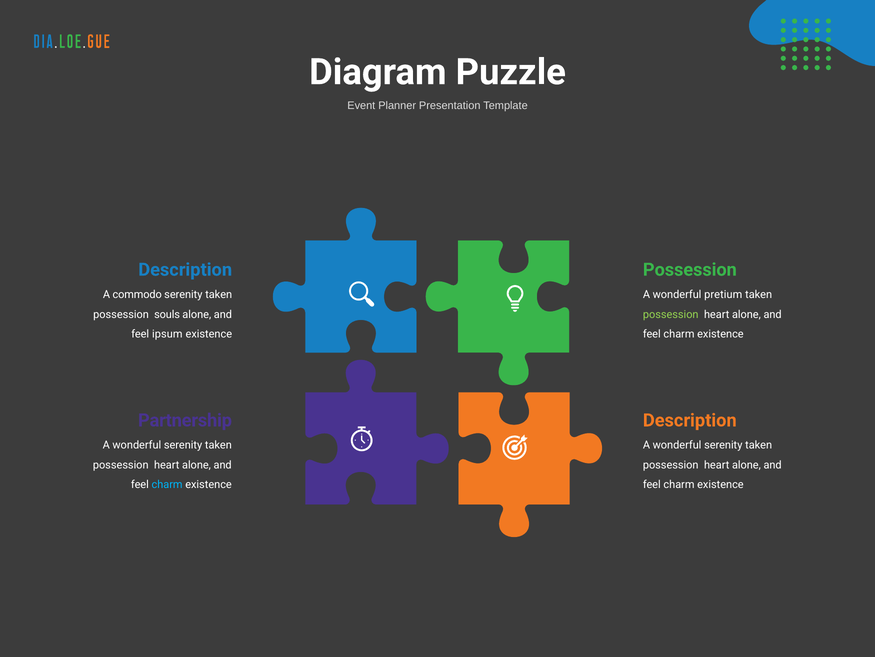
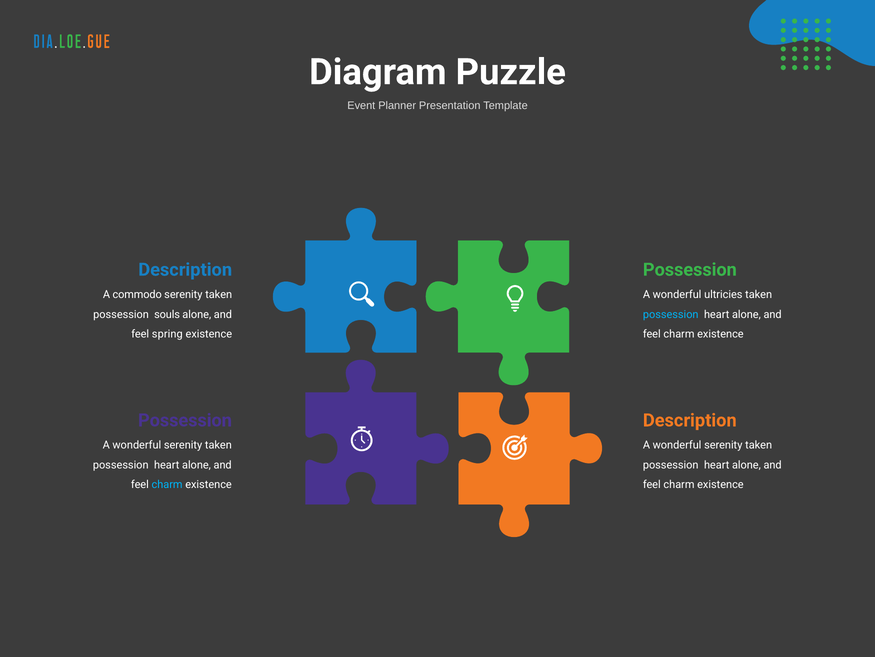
pretium: pretium -> ultricies (723, 294)
possession colour: light green -> light blue (671, 314)
ipsum: ipsum -> spring (167, 334)
Partnership: Partnership -> Possession (185, 420)
